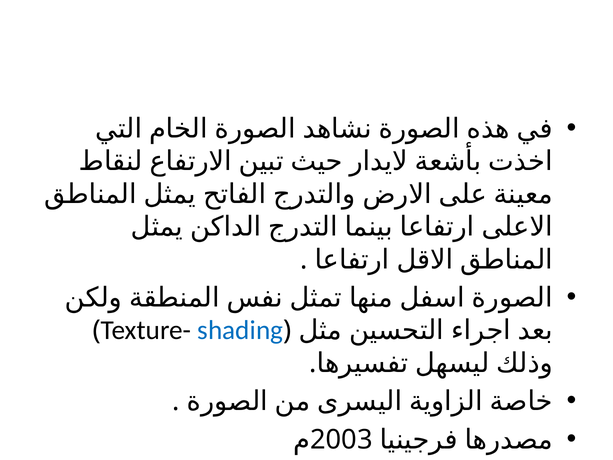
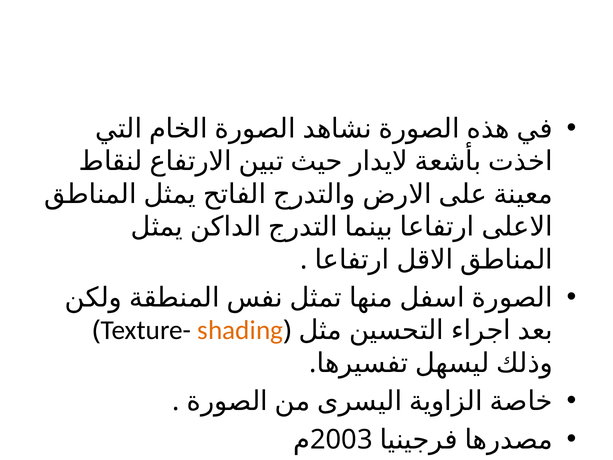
shading colour: blue -> orange (240, 330)
